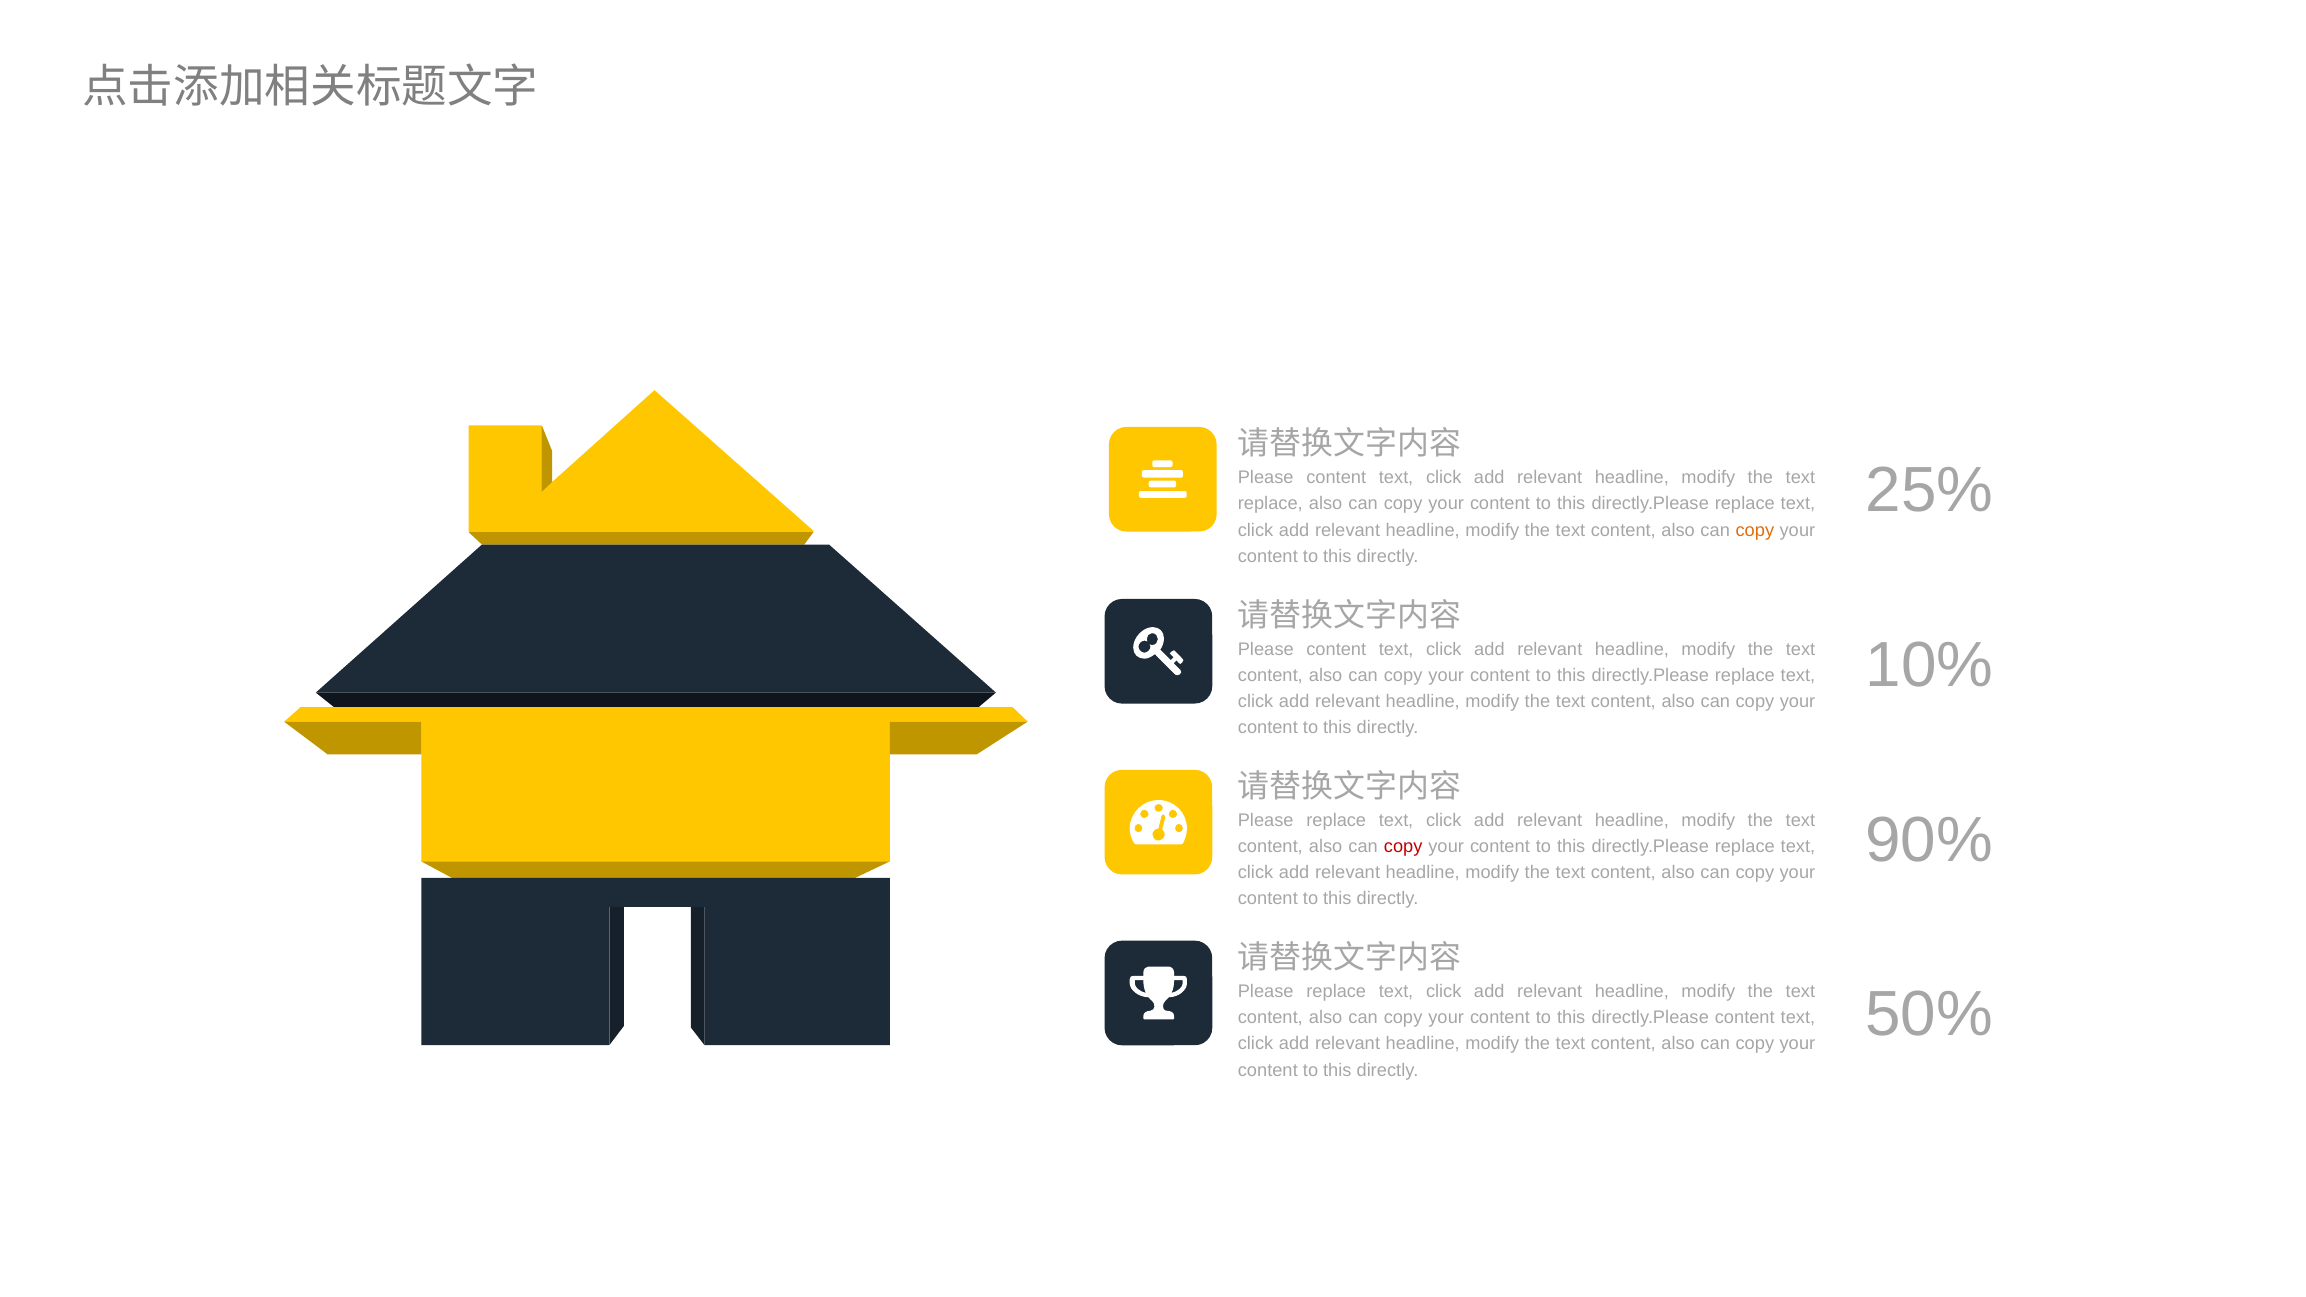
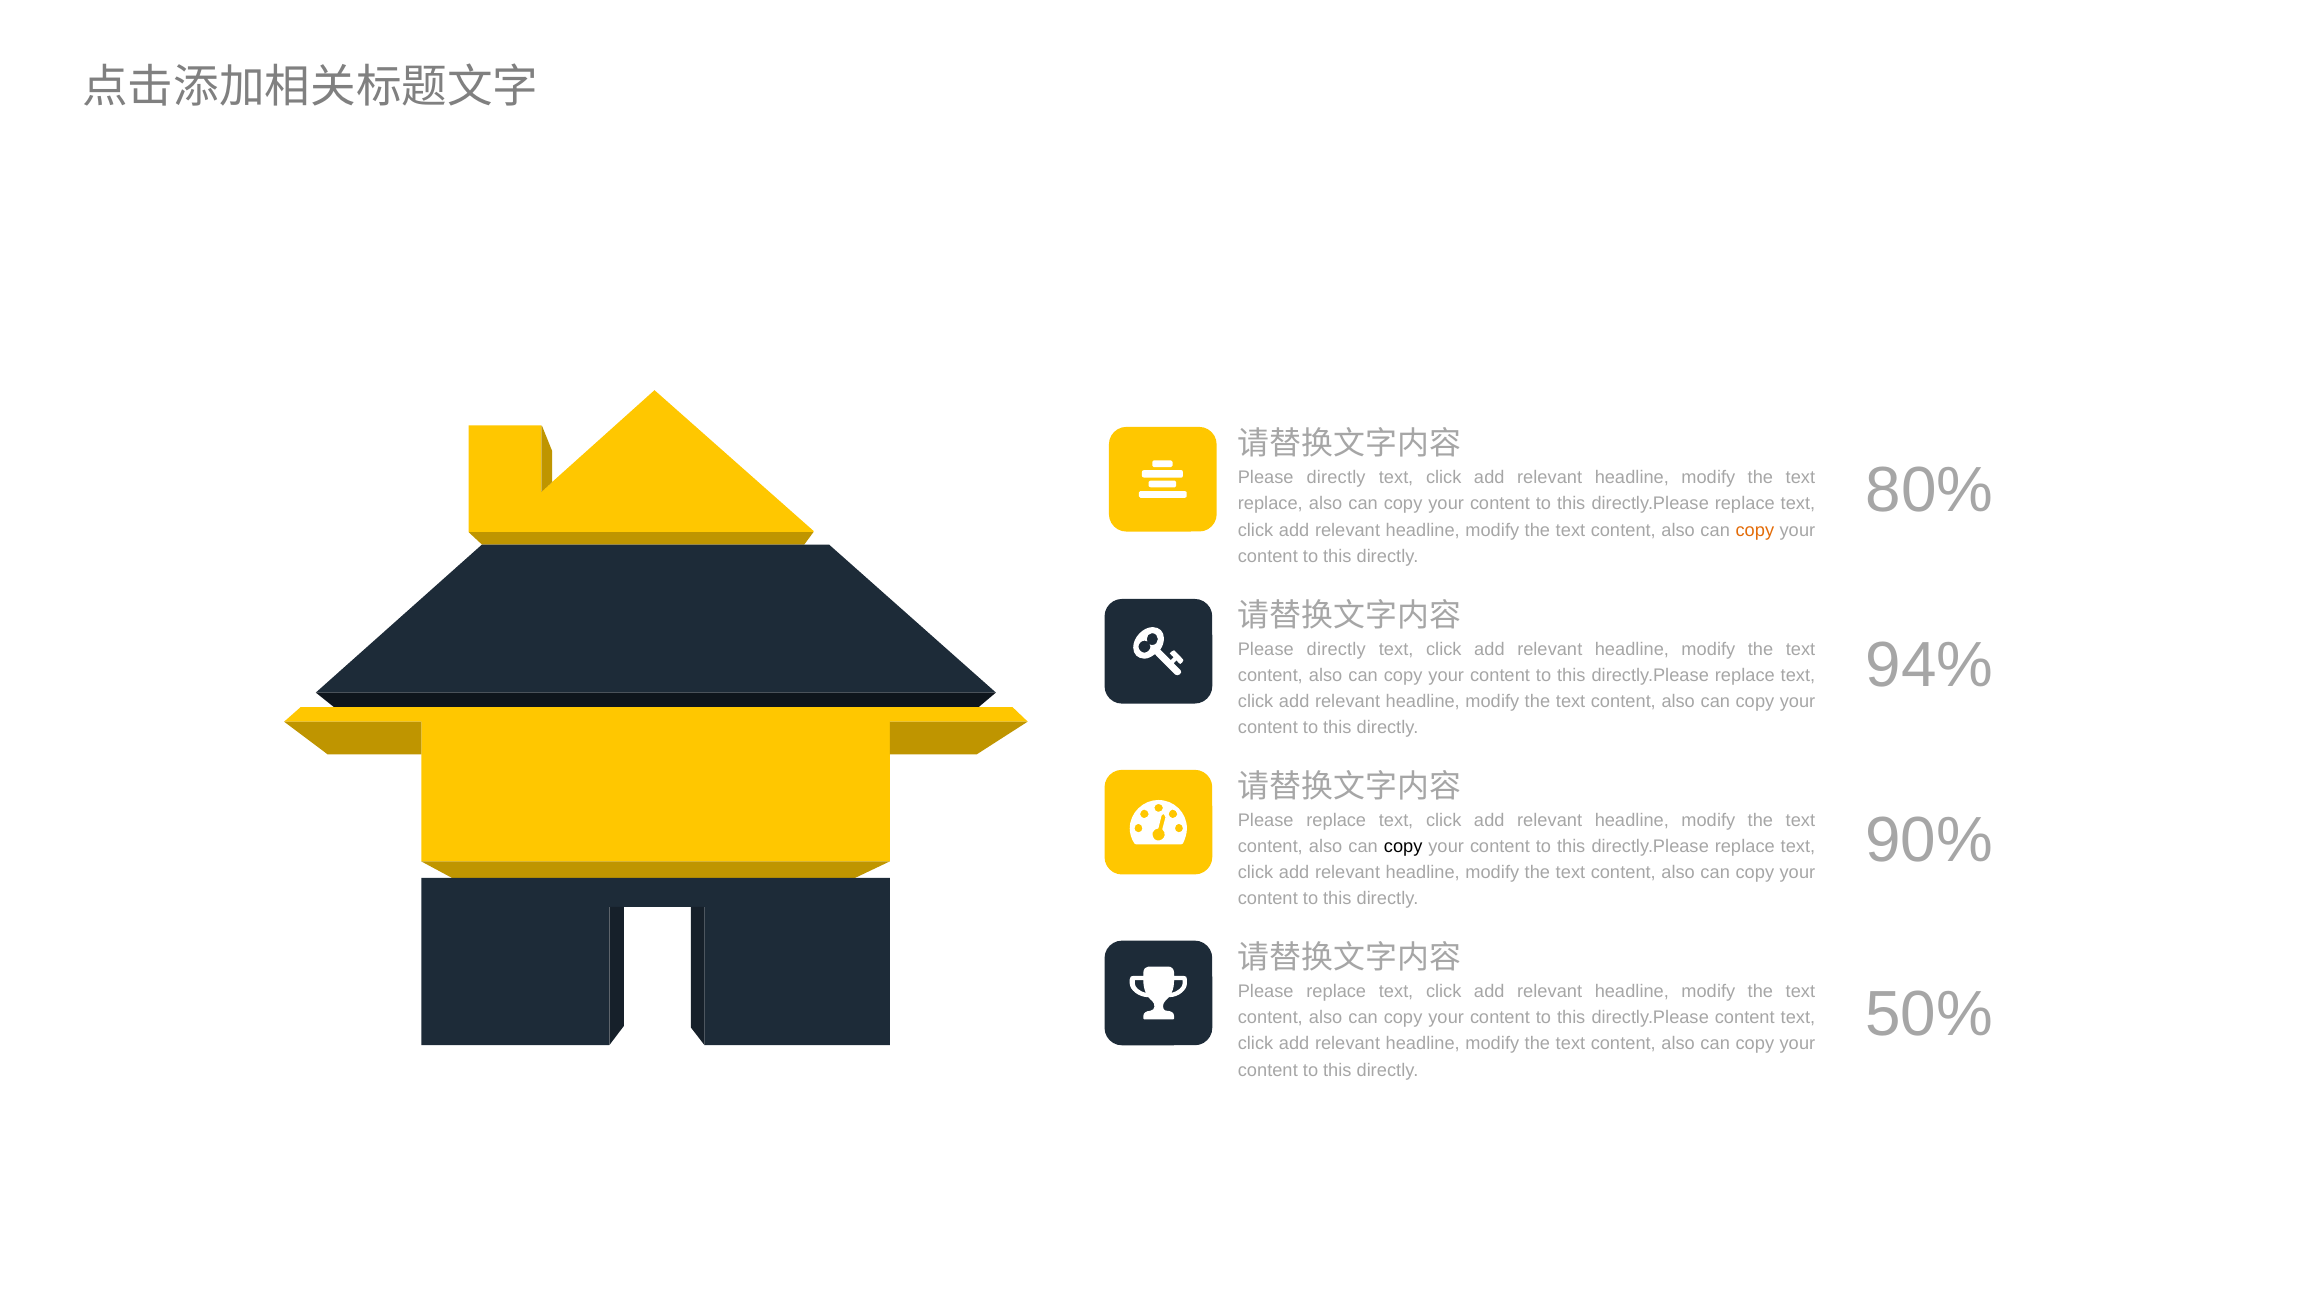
25%: 25% -> 80% (1929, 490)
content: content -> directly (1336, 478)
10%: 10% -> 94% (1929, 666)
content: content -> directly (1336, 649)
copy colour: red -> black (1403, 847)
